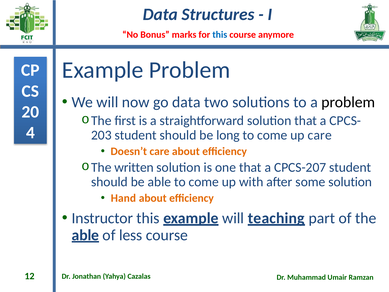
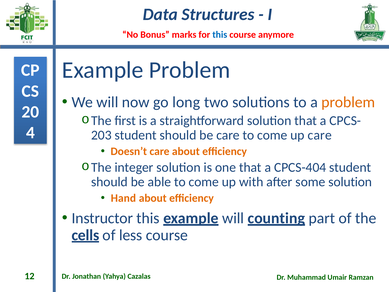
go data: data -> long (186, 102)
problem colour: black -> orange (348, 102)
be long: long -> care (228, 135)
written: written -> integer (134, 167)
CPCS-207: CPCS-207 -> CPCS-404 (300, 167)
teaching: teaching -> counting (276, 218)
able: able -> cells (85, 235)
